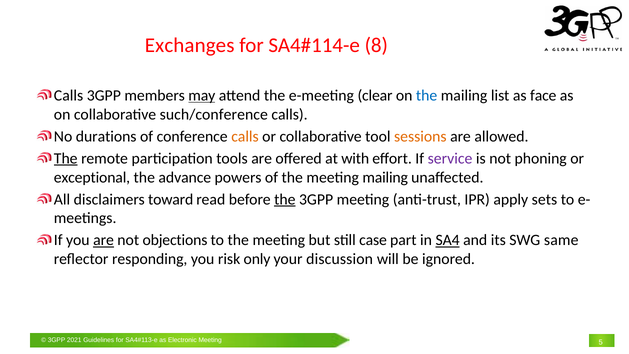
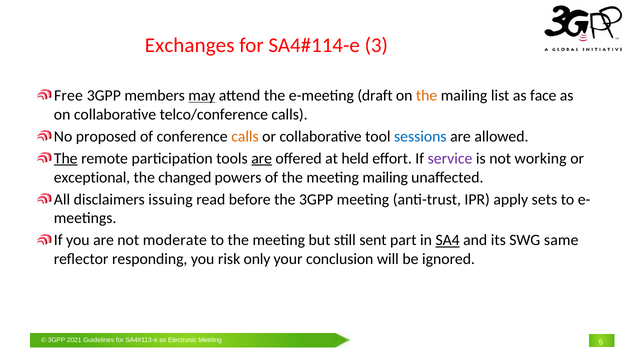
8: 8 -> 3 (376, 45)
Calls: Calls -> Free (68, 95)
clear: clear -> draft (375, 95)
the colour: blue -> orange (427, 95)
such/conference: such/conference -> telco/conference (214, 114)
durations: durations -> proposed (106, 136)
sessions colour: orange -> blue (420, 136)
are underline: none -> present (262, 158)
with: with -> held (355, 158)
phoning: phoning -> working (541, 158)
advance: advance -> changed (185, 177)
toward: toward -> issuing (171, 199)
the underline: present -> none (285, 199)
are underline: present -> none (104, 240)
objections: objections -> moderate (175, 240)
case: case -> sent (373, 240)
discussion: discussion -> conclusion (340, 259)
